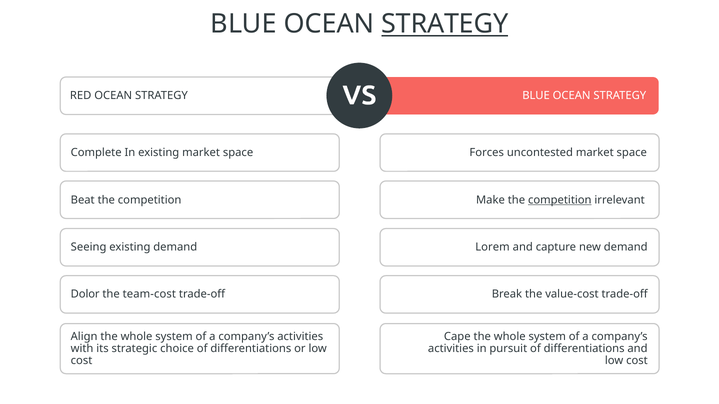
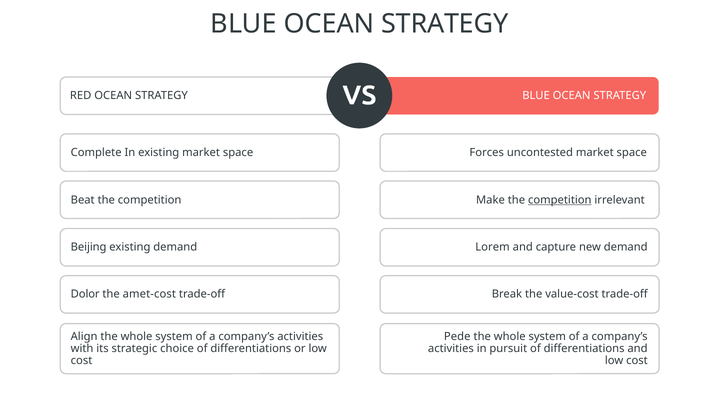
STRATEGY underline: present -> none (445, 24)
Seeing: Seeing -> Beijing (89, 247)
team-cost: team-cost -> amet-cost (149, 294)
Cape: Cape -> Pede (457, 337)
